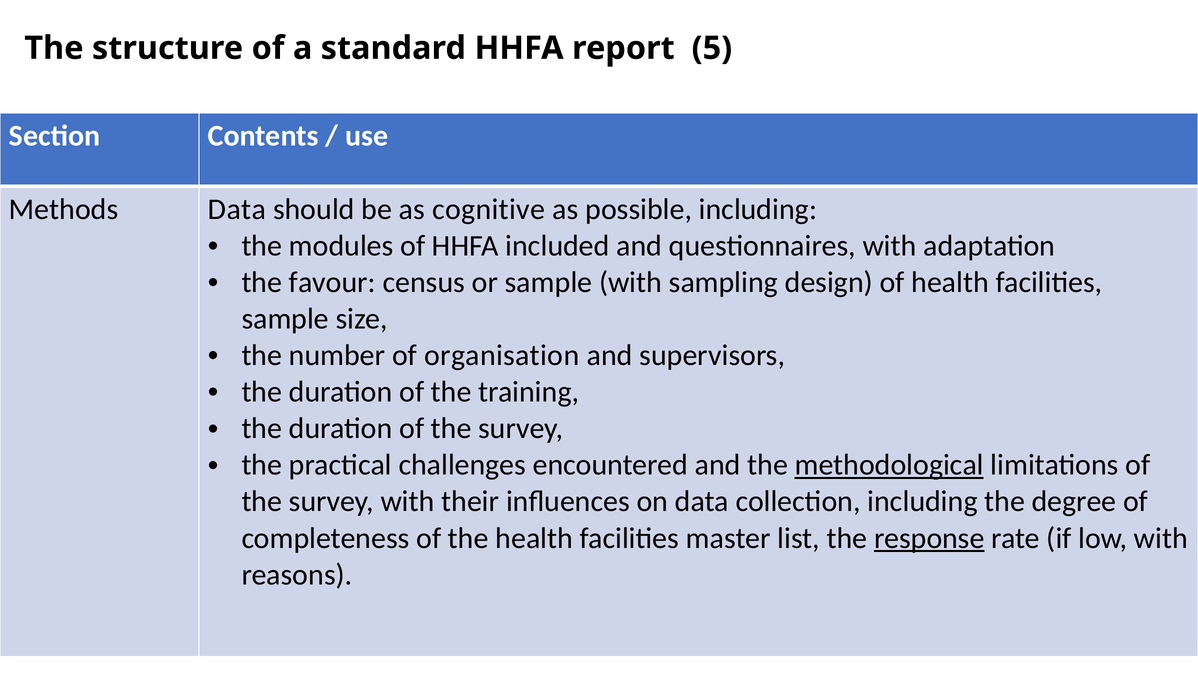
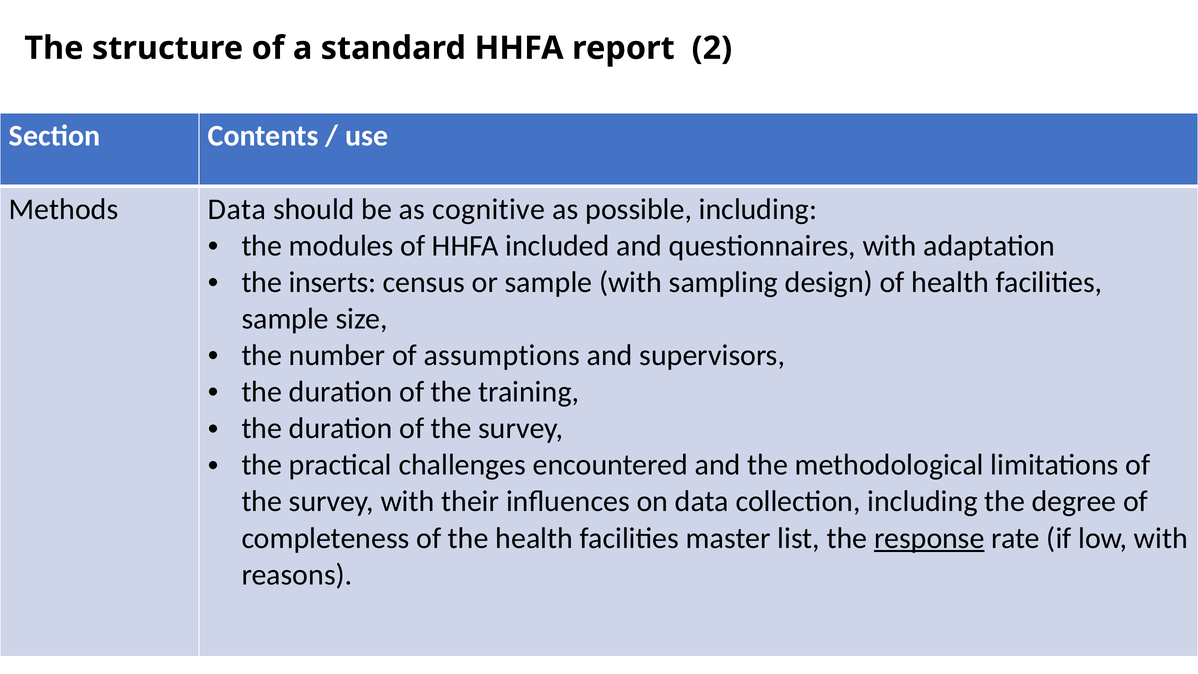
5: 5 -> 2 (712, 48)
favour: favour -> inserts (333, 282)
organisation: organisation -> assumptions (502, 355)
methodological underline: present -> none (889, 465)
